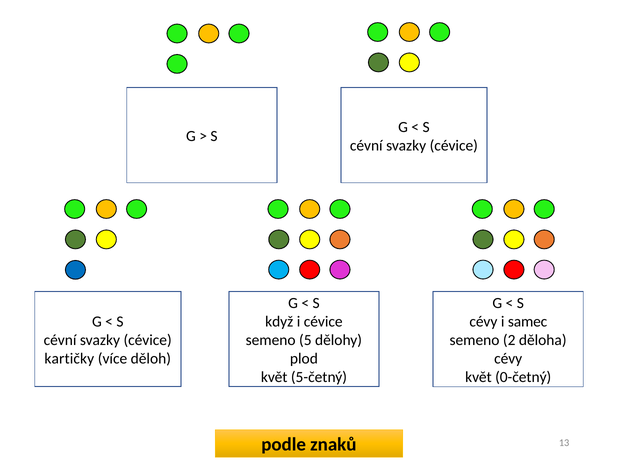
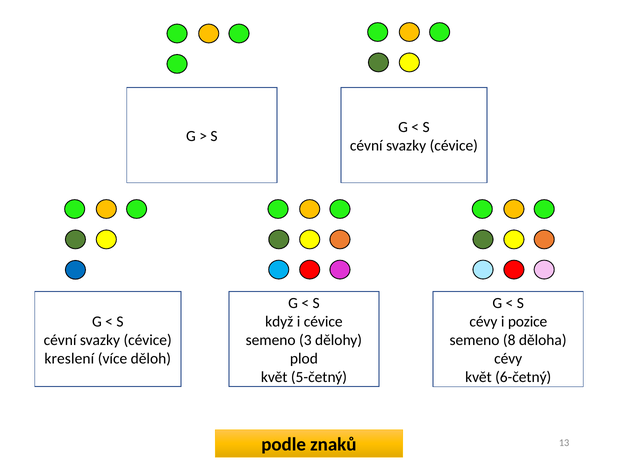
samec: samec -> pozice (528, 321)
5: 5 -> 3 (305, 340)
2: 2 -> 8 (509, 340)
kartičky: kartičky -> kreslení (69, 358)
0-četný: 0-četný -> 6-četný (523, 377)
